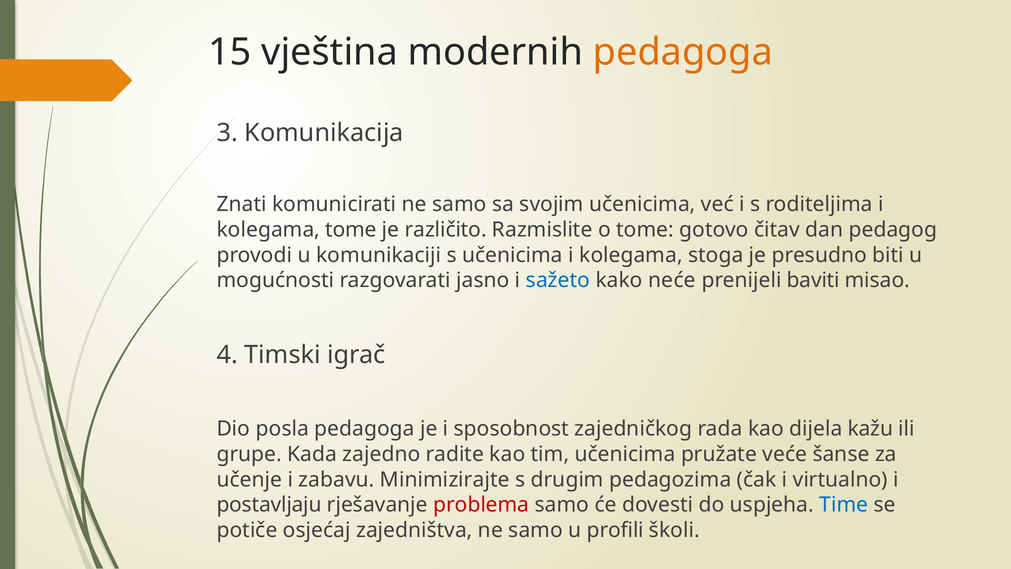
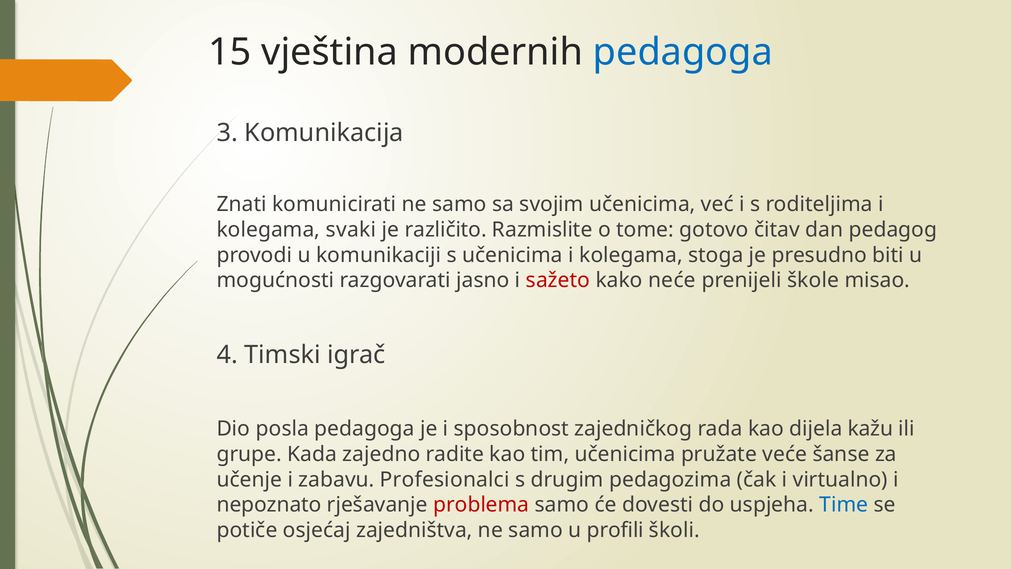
pedagoga colour: orange -> blue (683, 52)
kolegama tome: tome -> svaki (351, 230)
sažeto colour: blue -> red (558, 280)
baviti: baviti -> škole (813, 280)
Minimizirajte: Minimizirajte -> Profesionalci (445, 479)
postavljaju: postavljaju -> nepoznato (269, 505)
